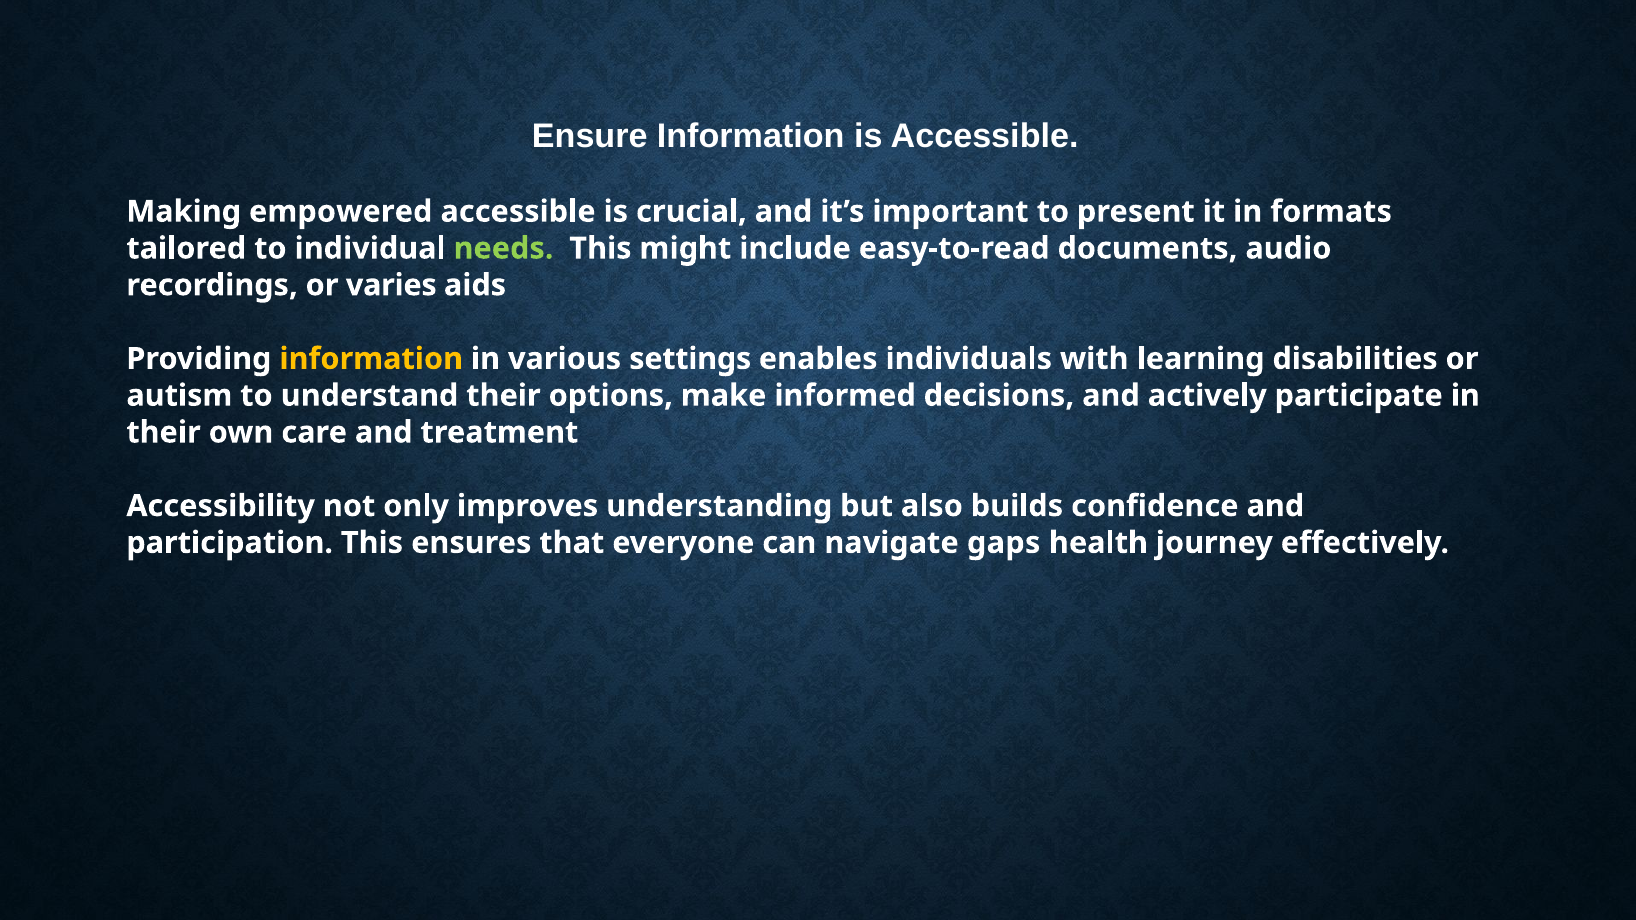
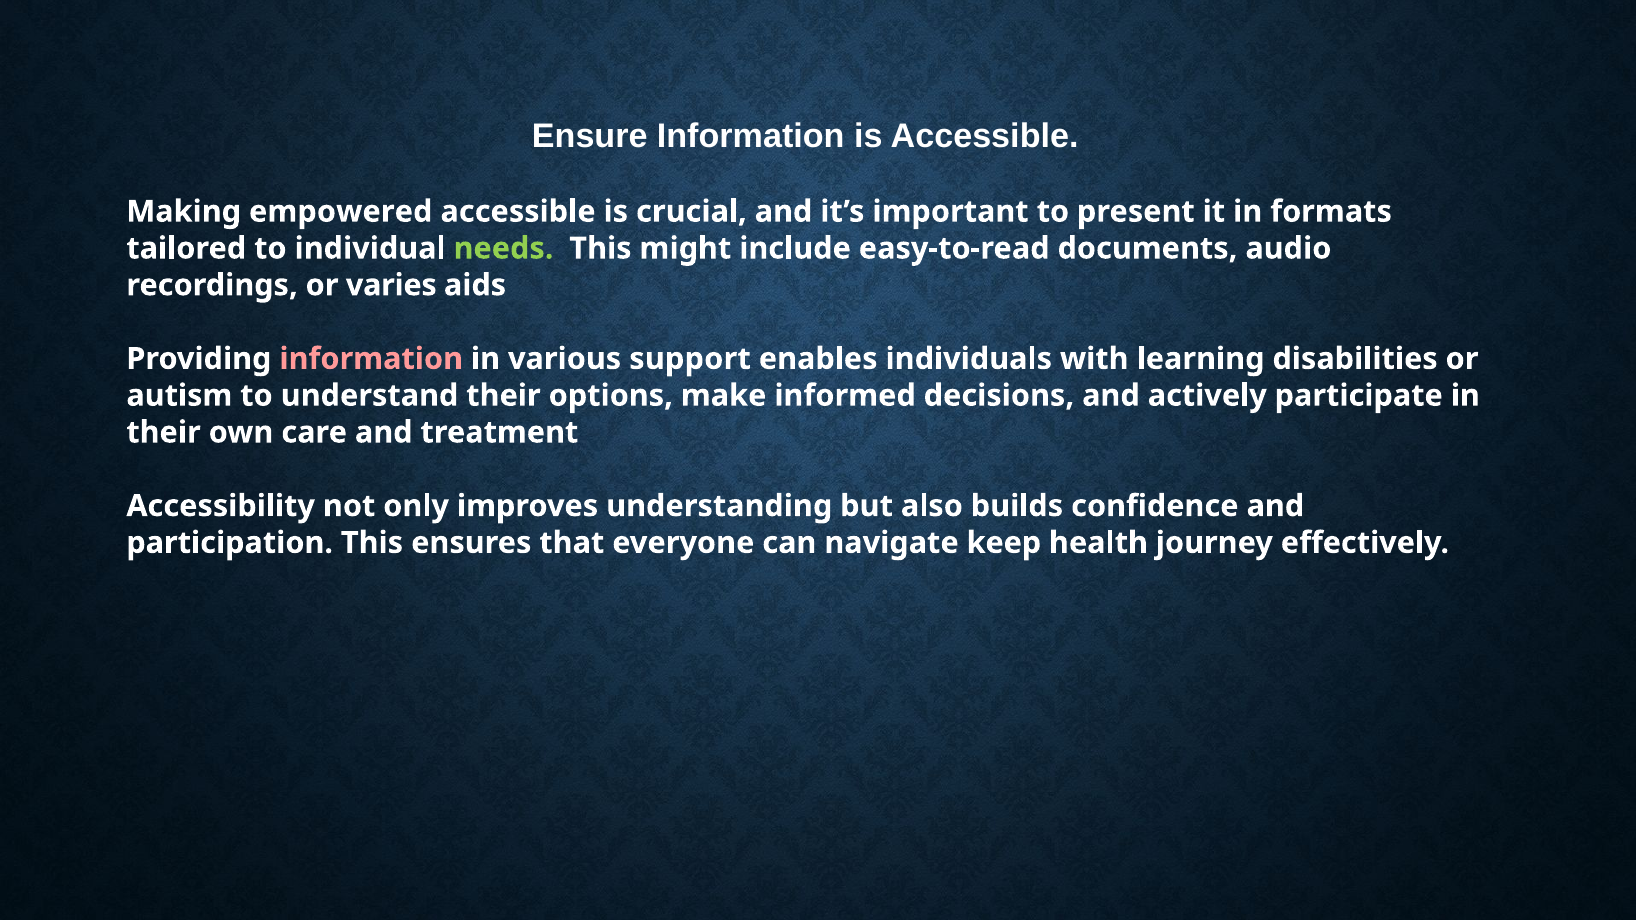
information colour: yellow -> pink (371, 359)
settings: settings -> support (690, 359)
gaps: gaps -> keep (1004, 543)
